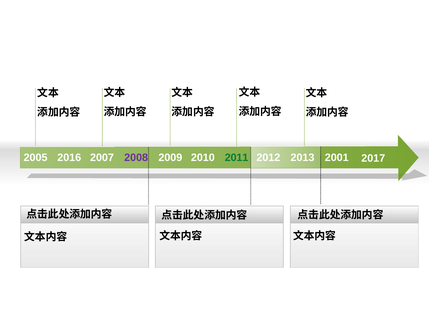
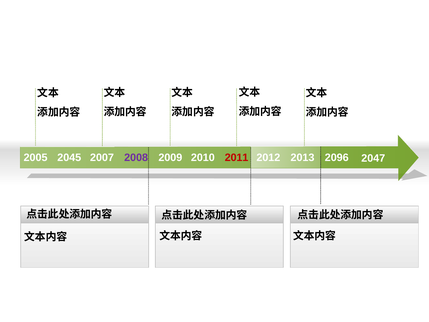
2016: 2016 -> 2045 (69, 158)
2011 colour: green -> red (237, 158)
2001: 2001 -> 2096 (337, 158)
2017: 2017 -> 2047 (373, 158)
